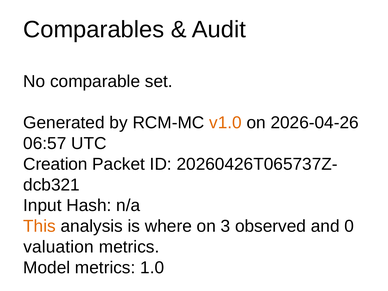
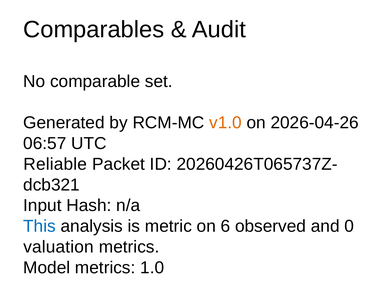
Creation: Creation -> Reliable (55, 164)
This colour: orange -> blue (39, 226)
where: where -> metric (168, 226)
3: 3 -> 6 (225, 226)
